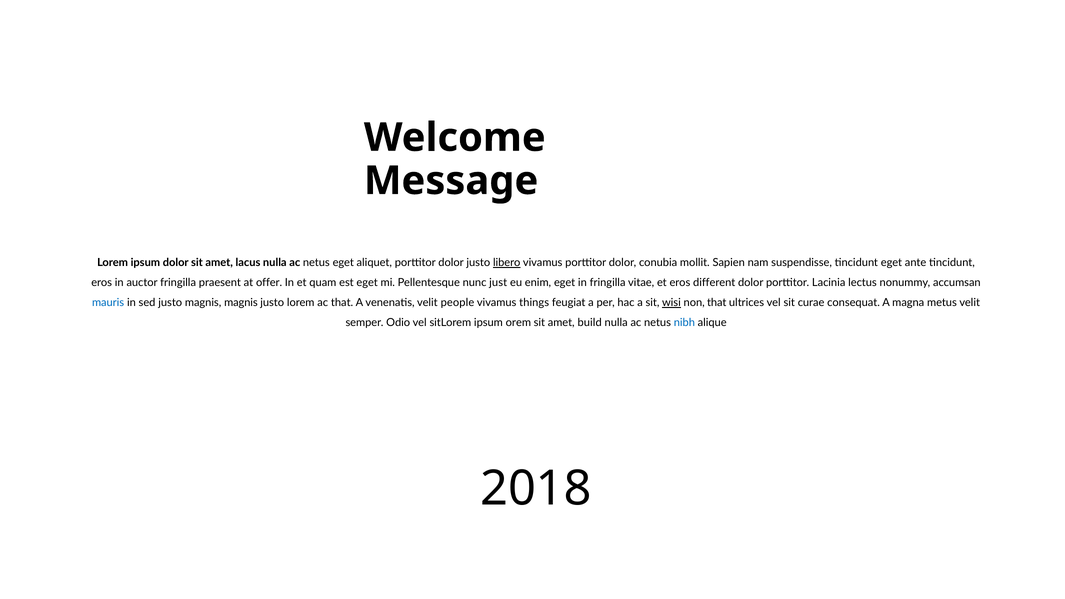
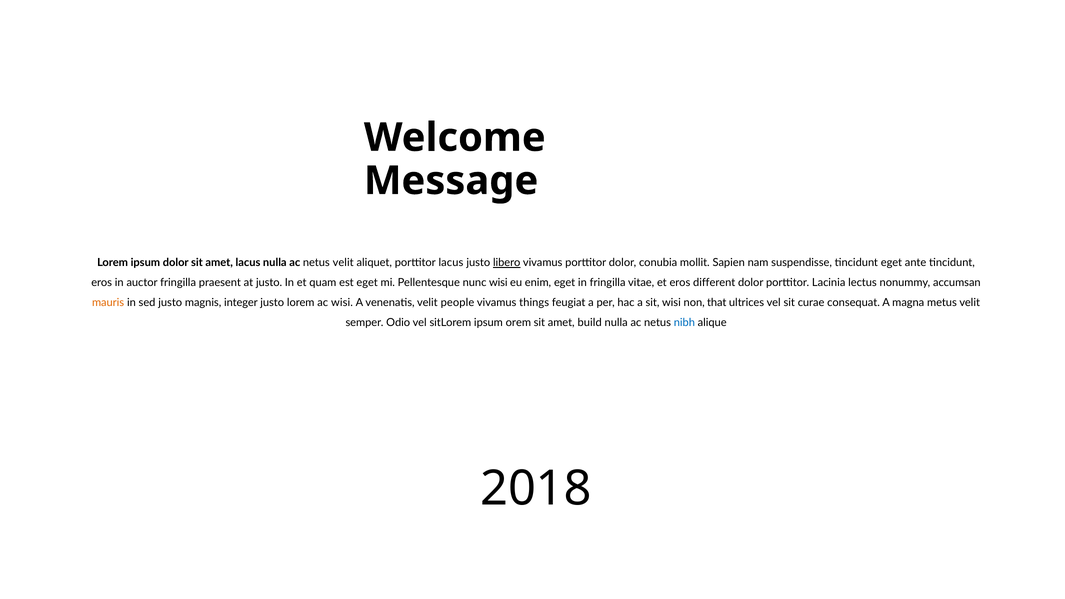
netus eget: eget -> velit (343, 263)
aliquet porttitor dolor: dolor -> lacus (451, 263)
at offer: offer -> justo (269, 283)
nunc just: just -> wisi (498, 283)
mauris colour: blue -> orange (108, 303)
magnis magnis: magnis -> integer (241, 303)
ac that: that -> wisi (342, 303)
wisi underline: present -> none (671, 303)
